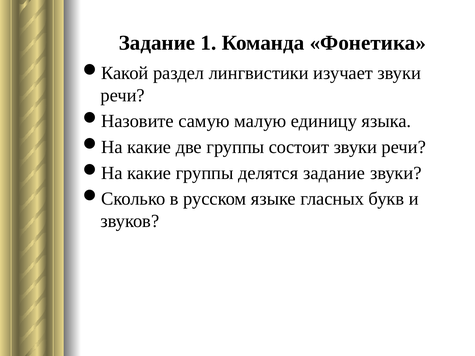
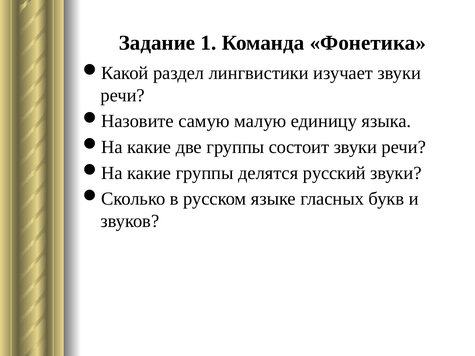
делятся задание: задание -> русский (334, 173)
